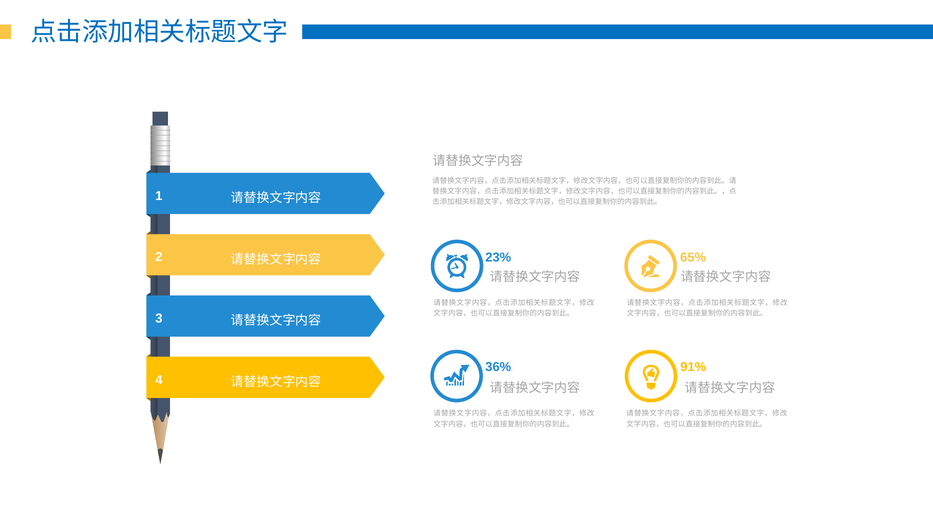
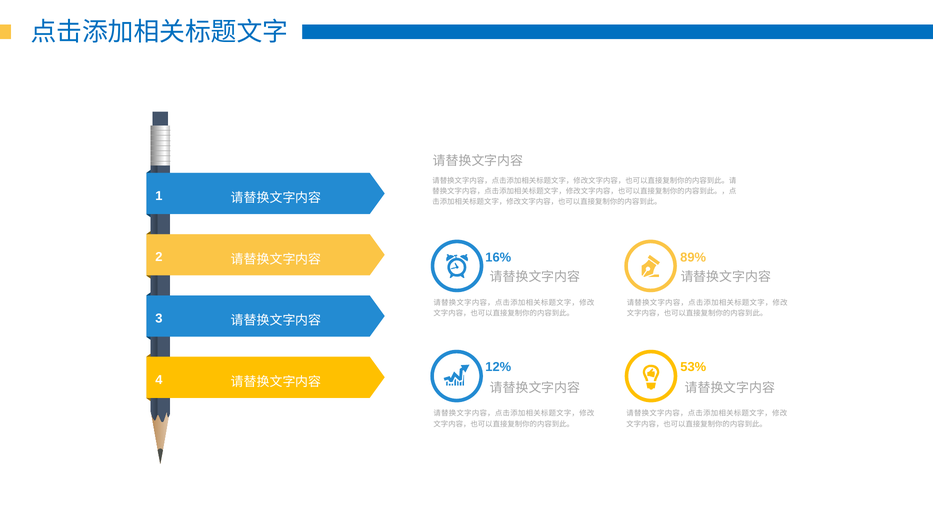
23%: 23% -> 16% (498, 257)
65%: 65% -> 89% (693, 257)
36%: 36% -> 12% (498, 367)
91%: 91% -> 53% (693, 367)
